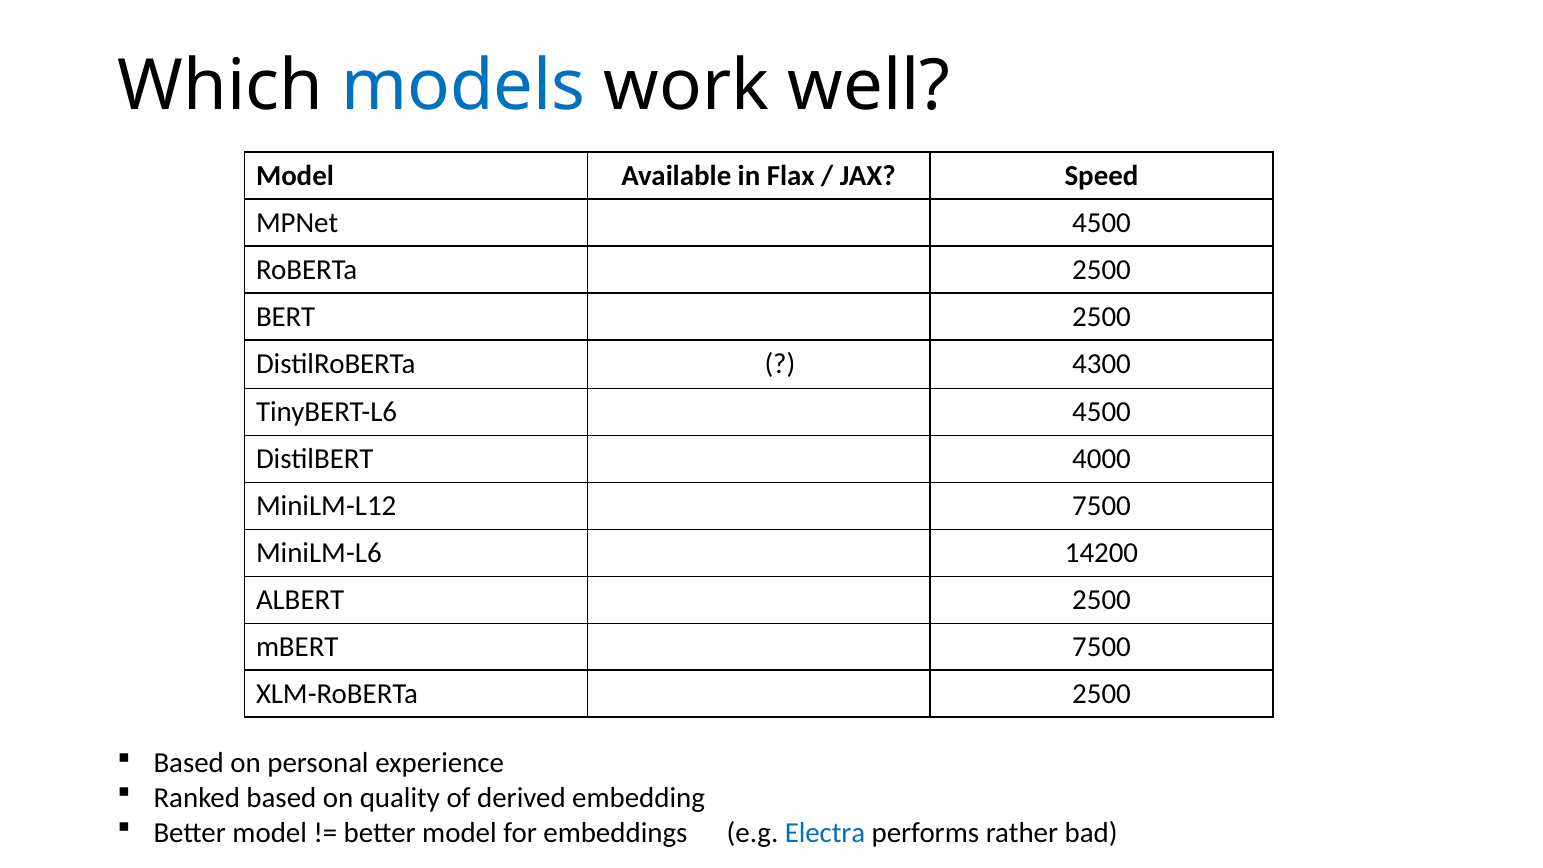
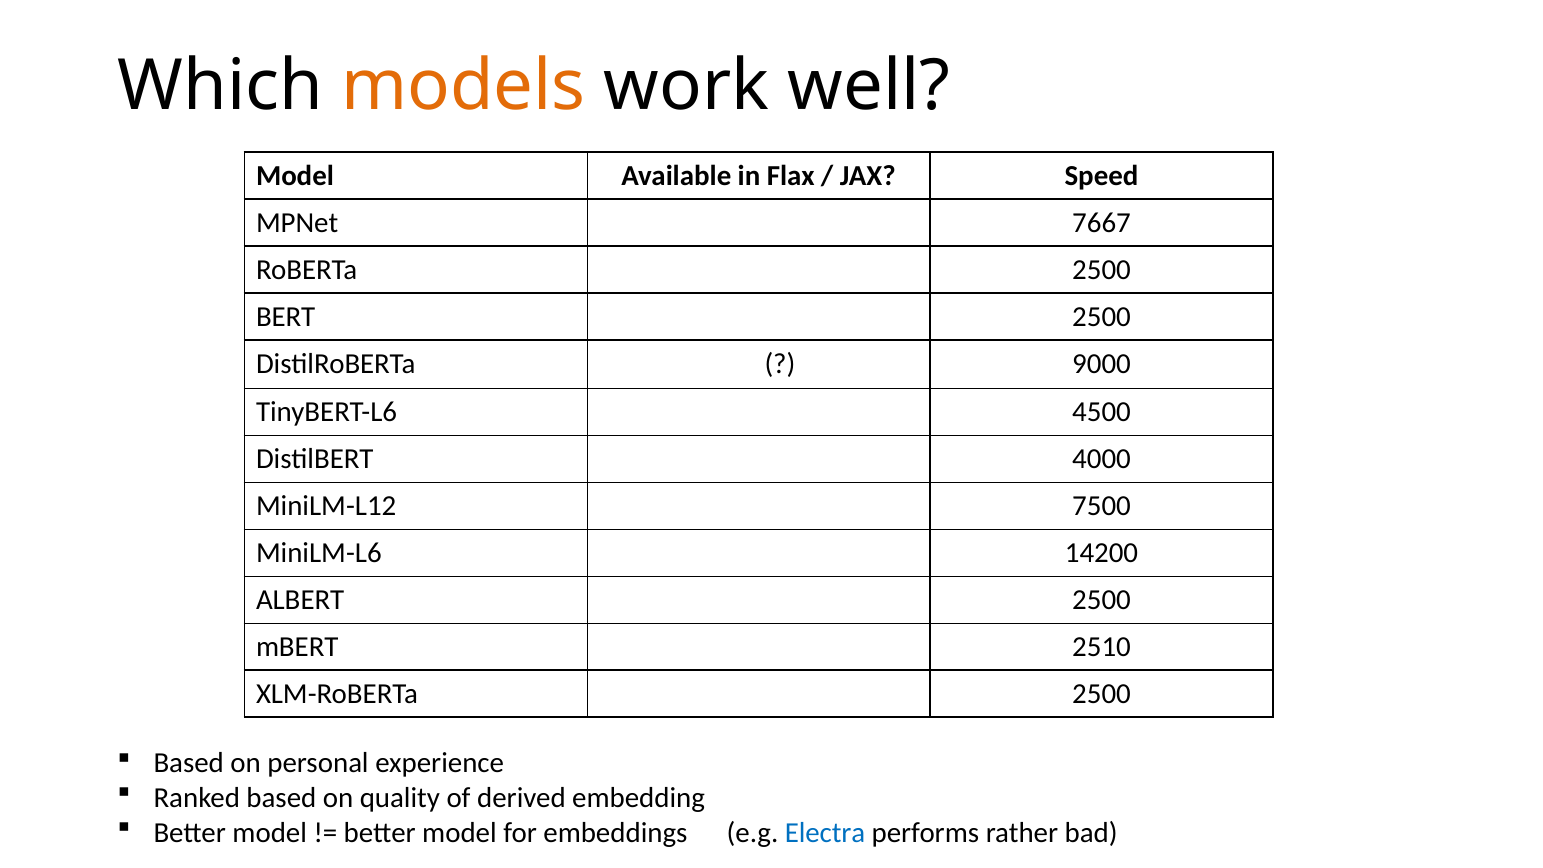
models colour: blue -> orange (463, 86)
4500: 4500 -> 7667 (1102, 223)
4300: 4300 -> 9000 (1102, 364)
7500: 7500 -> 2510 (1102, 647)
